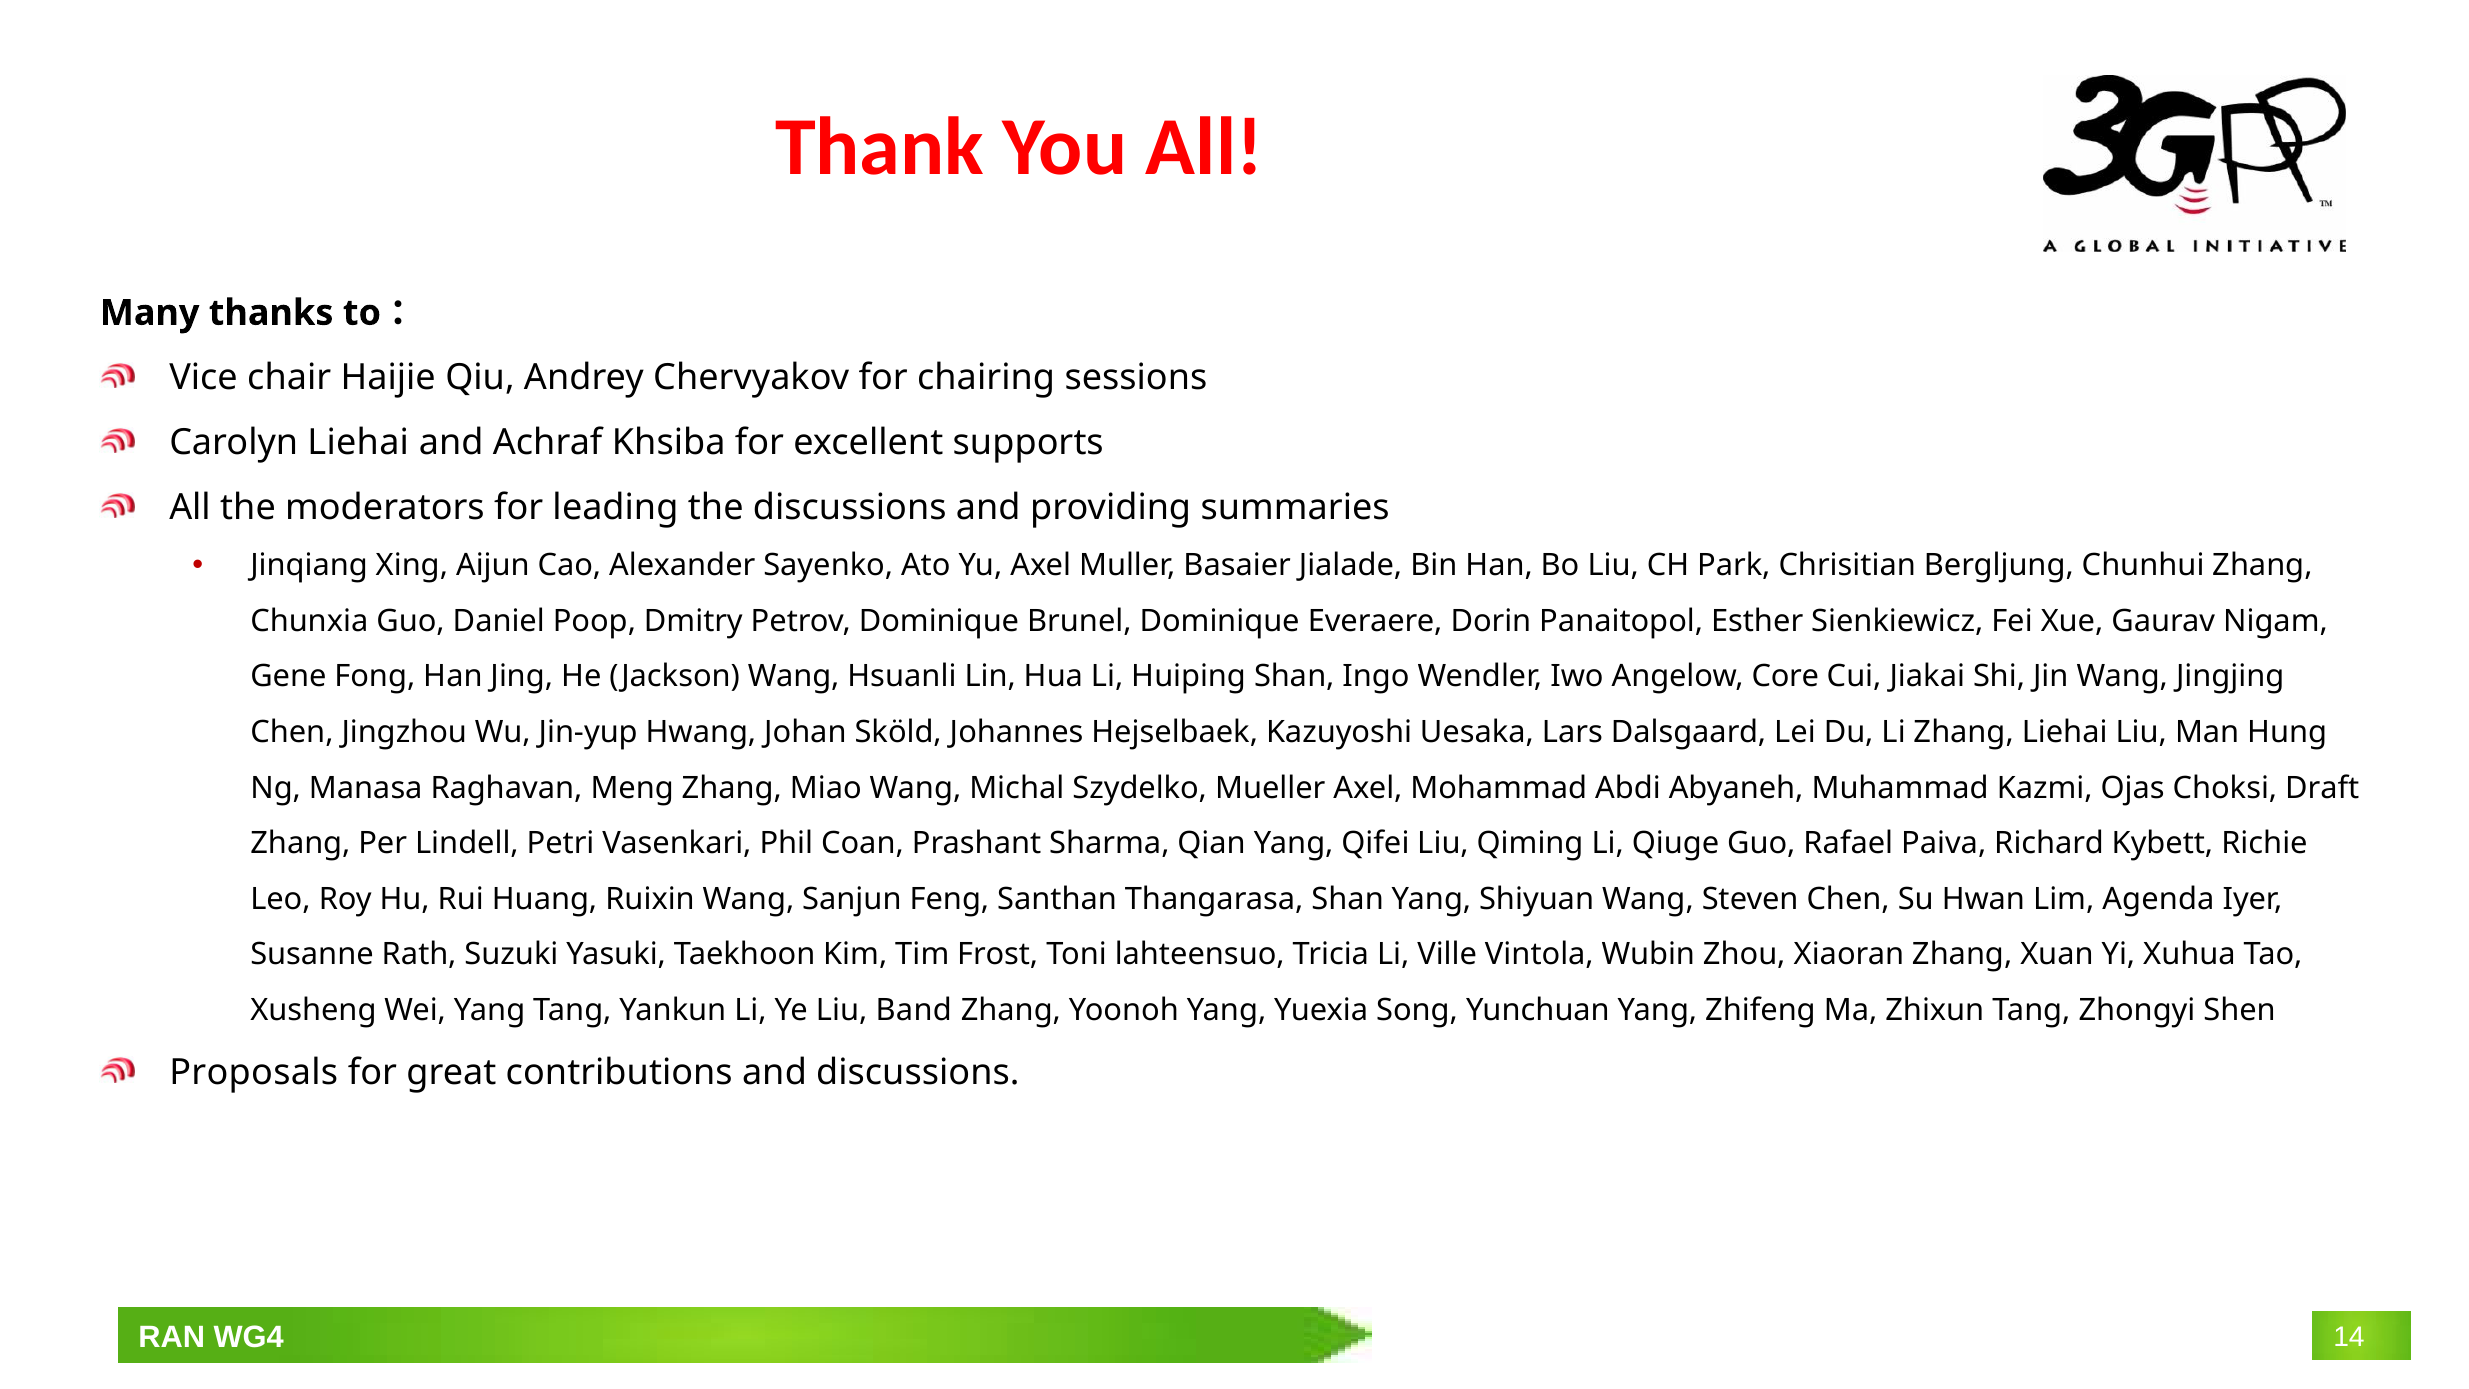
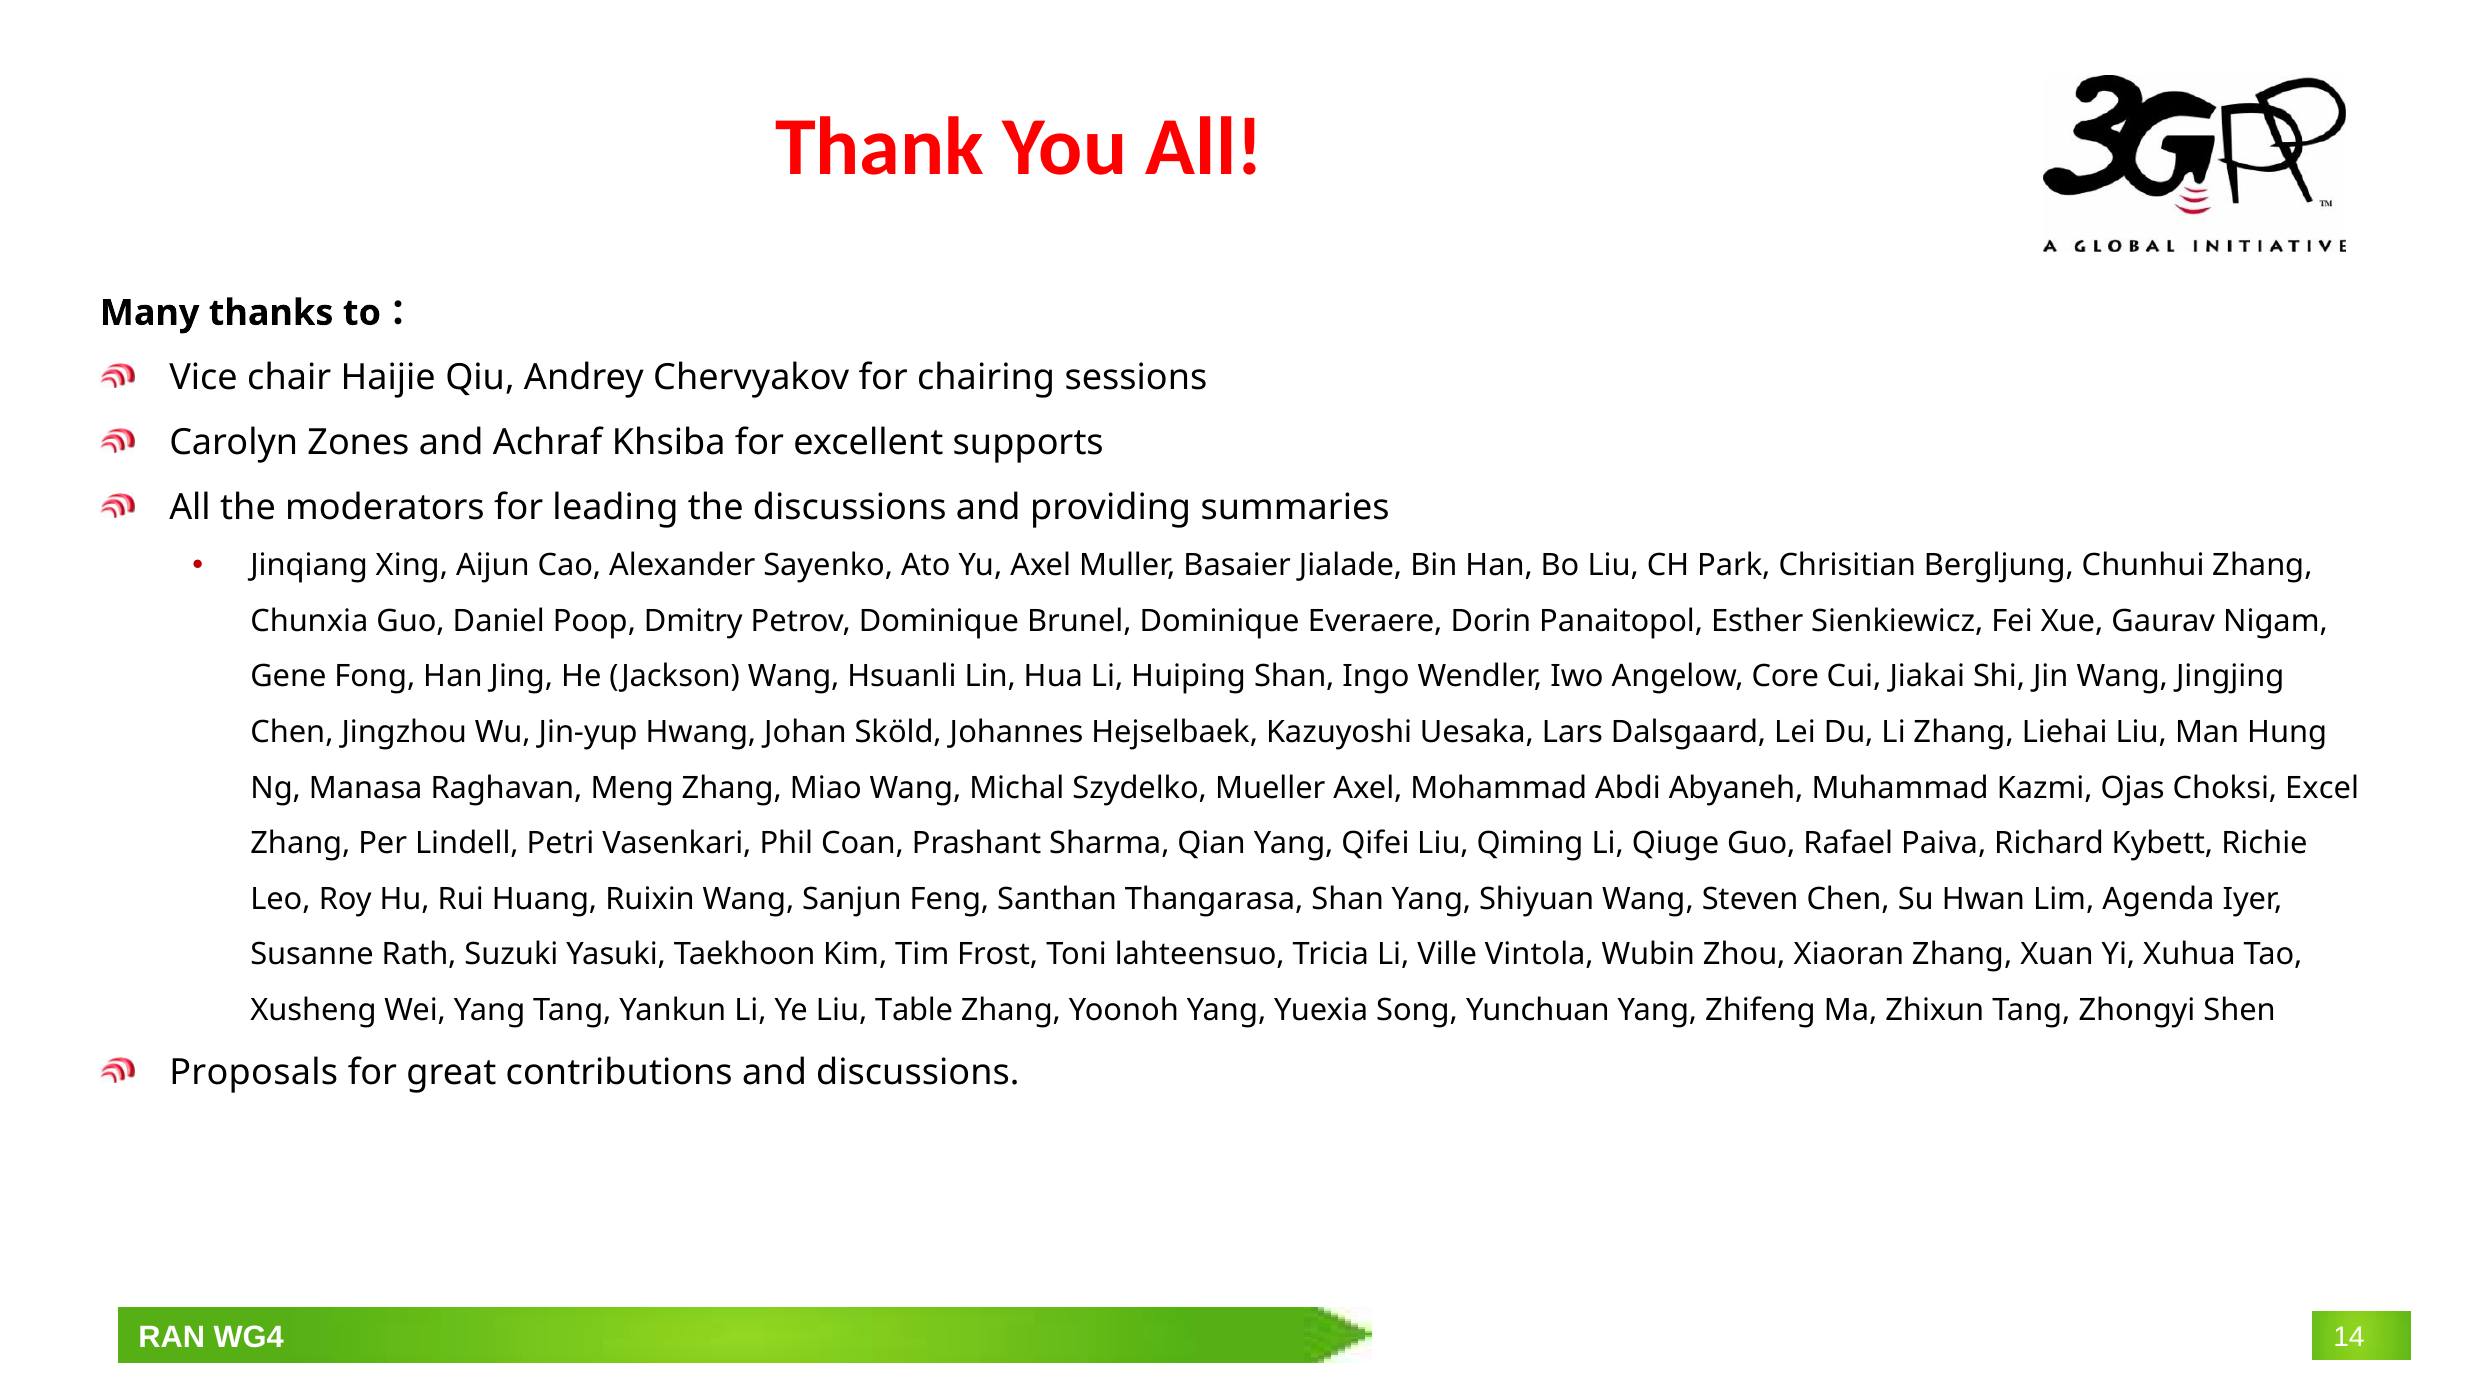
Carolyn Liehai: Liehai -> Zones (358, 442)
Draft: Draft -> Excel (2322, 788)
Band: Band -> Table (914, 1010)
